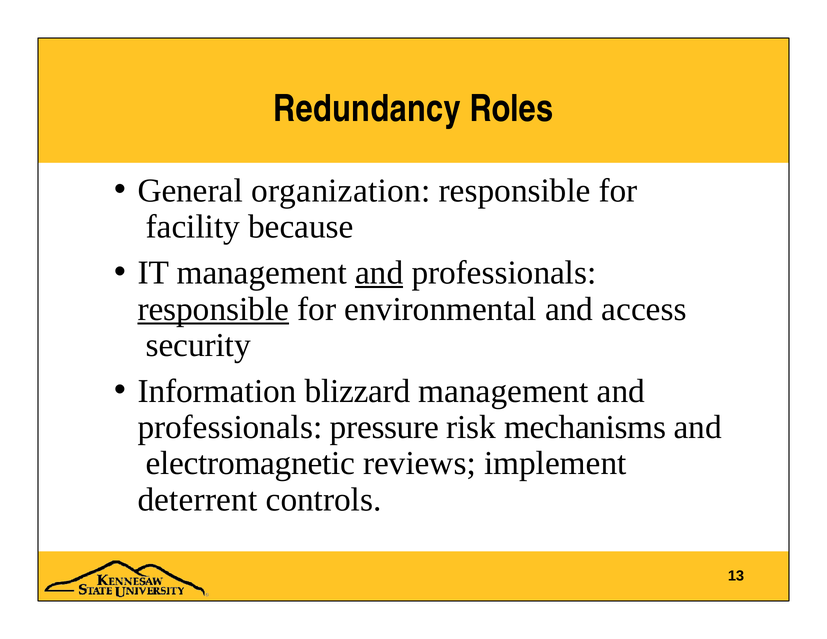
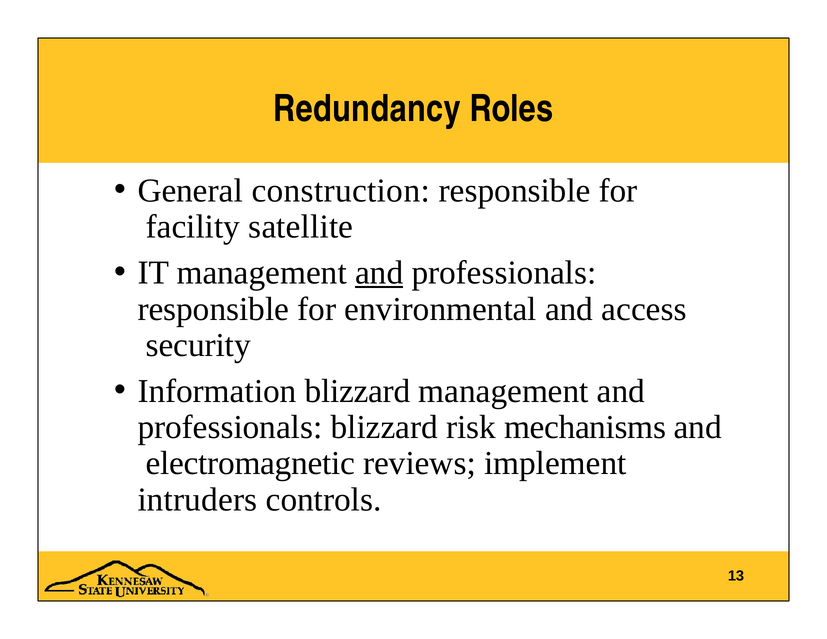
organization: organization -> construction (341, 191)
because: because -> satellite (301, 227)
responsible underline: present -> none (213, 309)
professionals pressure: pressure -> blizzard (384, 427)
deterrent: deterrent -> intruders (197, 500)
